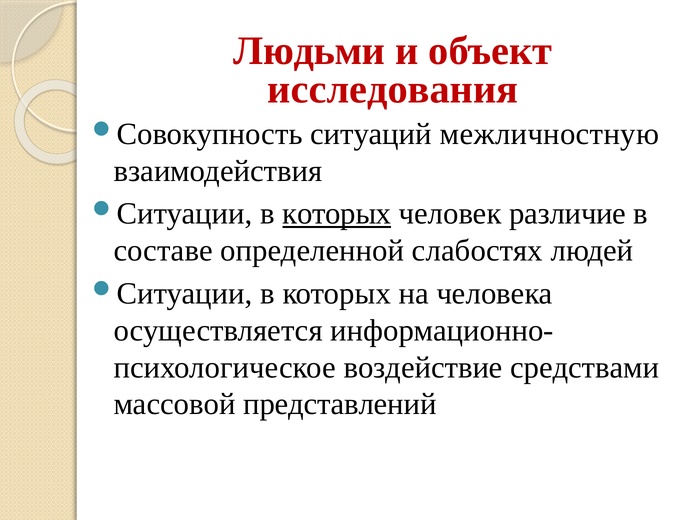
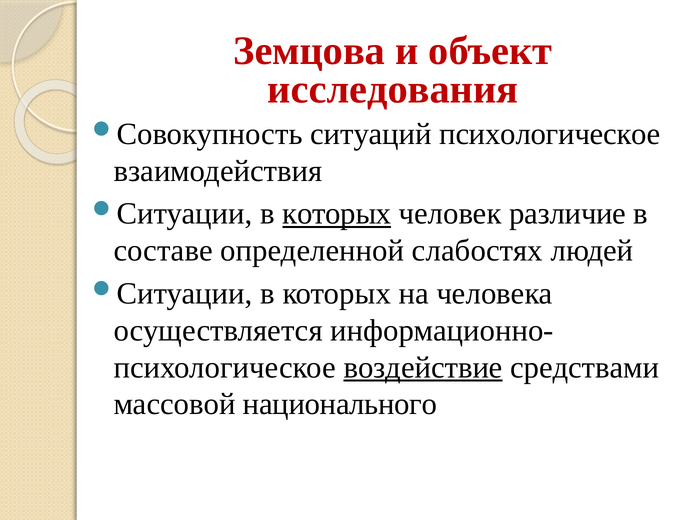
Людьми: Людьми -> Земцова (309, 51)
ситуаций межличностную: межличностную -> психологическое (550, 134)
воздействие underline: none -> present (423, 367)
представлений: представлений -> национального (340, 404)
